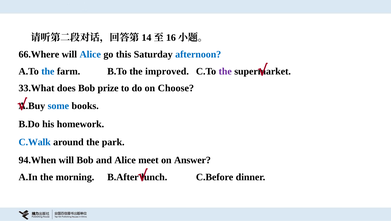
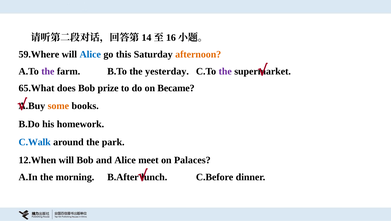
66.Where: 66.Where -> 59.Where (39, 54)
afternoon colour: blue -> orange (198, 54)
the colour: blue -> purple (48, 71)
improved: improved -> yesterday (167, 71)
33.What: 33.What -> 65.What (37, 88)
Choose: Choose -> Became (176, 88)
some colour: blue -> orange (58, 106)
94.When: 94.When -> 12.When (37, 160)
Answer: Answer -> Palaces (192, 160)
